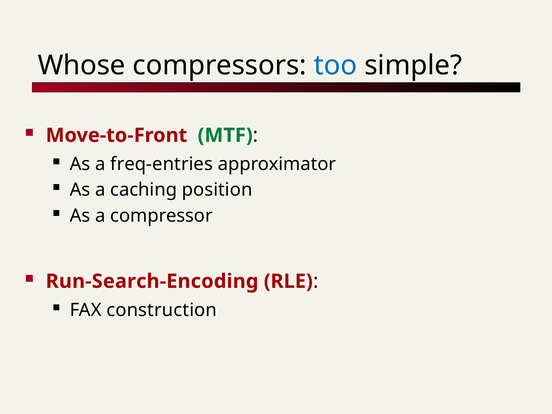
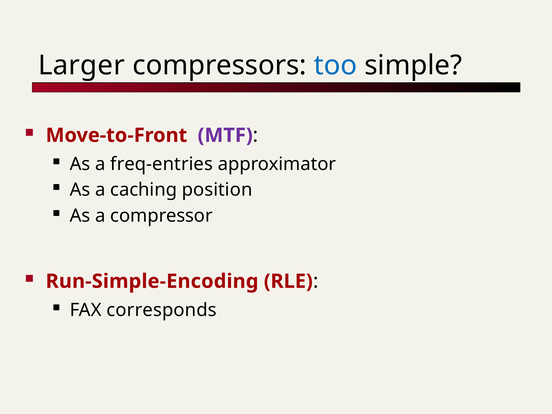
Whose: Whose -> Larger (81, 65)
MTF colour: green -> purple (225, 135)
Run-Search-Encoding: Run-Search-Encoding -> Run-Simple-Encoding (152, 281)
construction: construction -> corresponds (162, 310)
